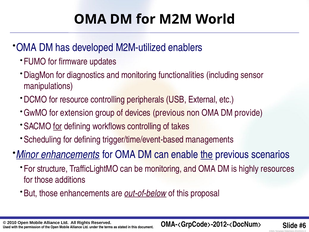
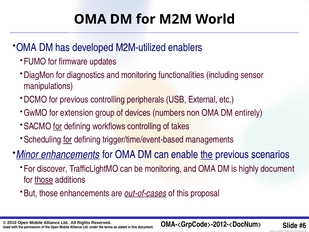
for resource: resource -> previous (74, 99)
devices previous: previous -> numbers (169, 113)
provide: provide -> entirely (249, 113)
for underline: none -> present (68, 140)
structure: structure -> discover (52, 169)
highly resources: resources -> document (278, 169)
those underline: none -> present (44, 180)
out-of-below: out-of-below -> out-of-cases (145, 193)
